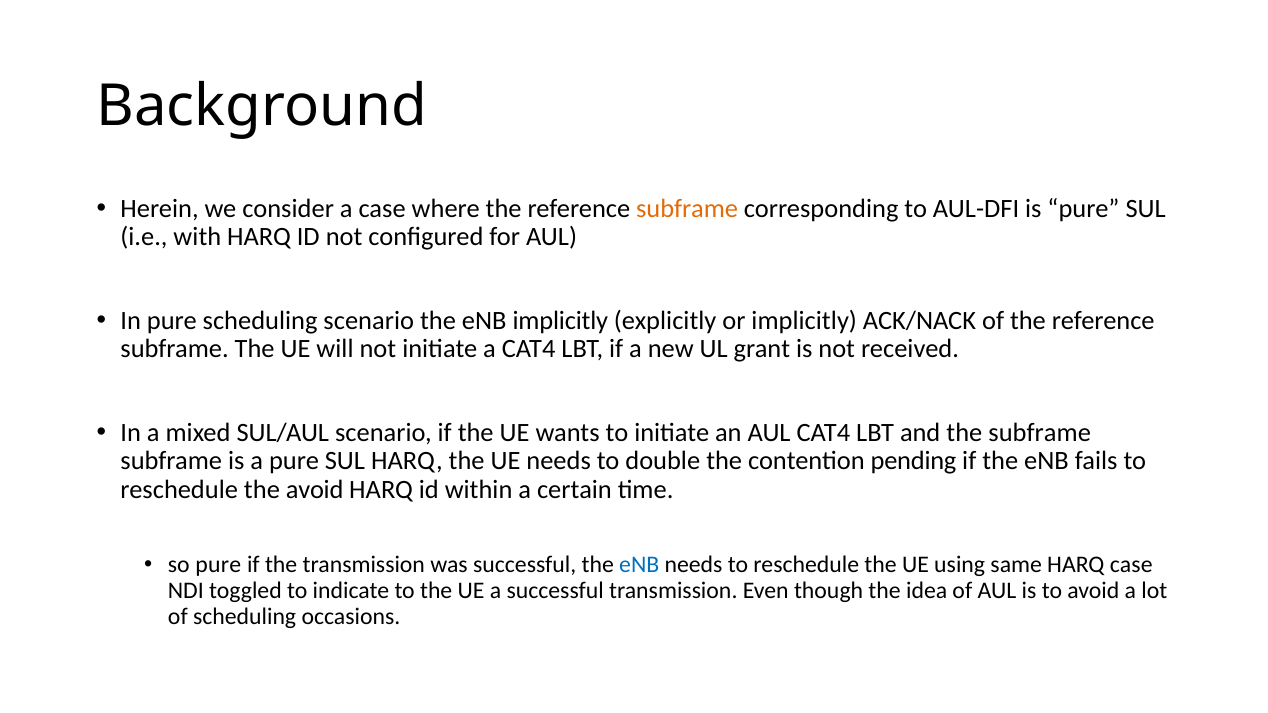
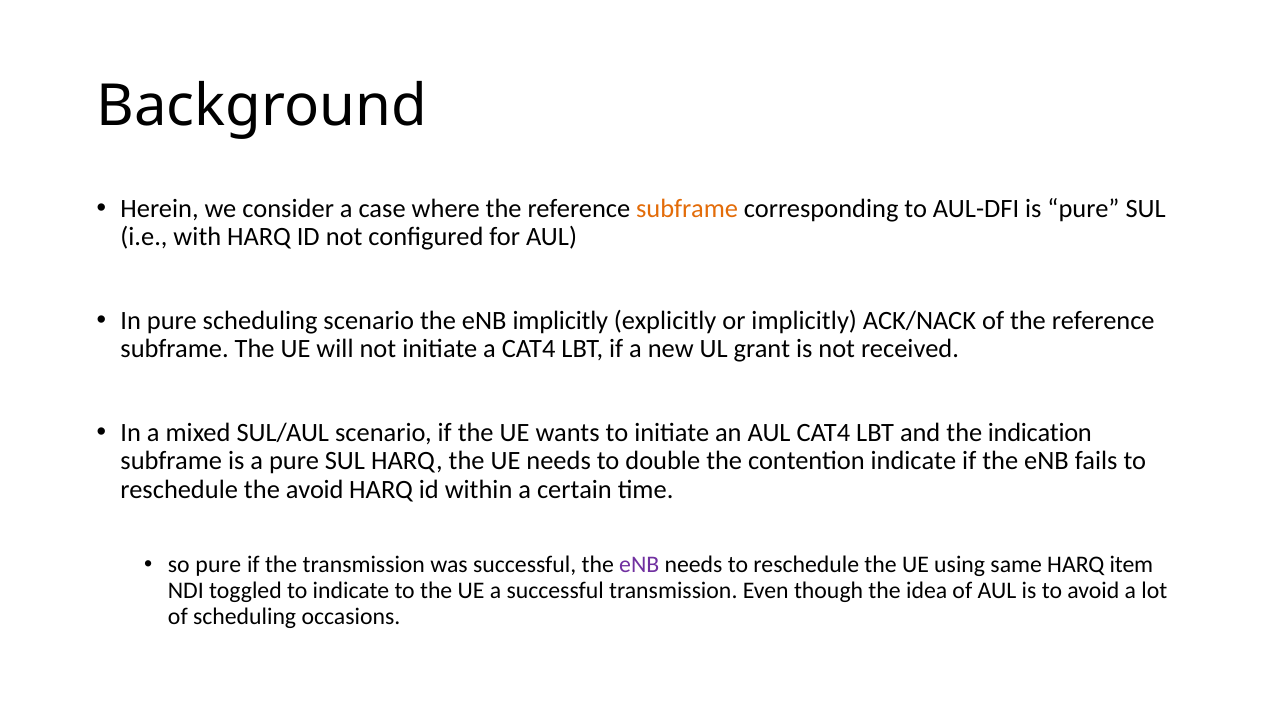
the subframe: subframe -> indication (1040, 433)
contention pending: pending -> indicate (913, 461)
eNB colour: blue -> purple (639, 565)
HARQ case: case -> item (1131, 565)
